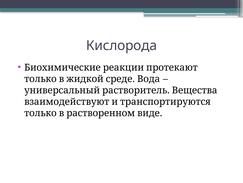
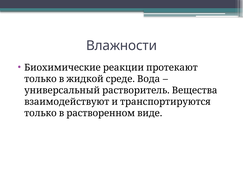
Кислорода: Кислорода -> Влажности (122, 45)
